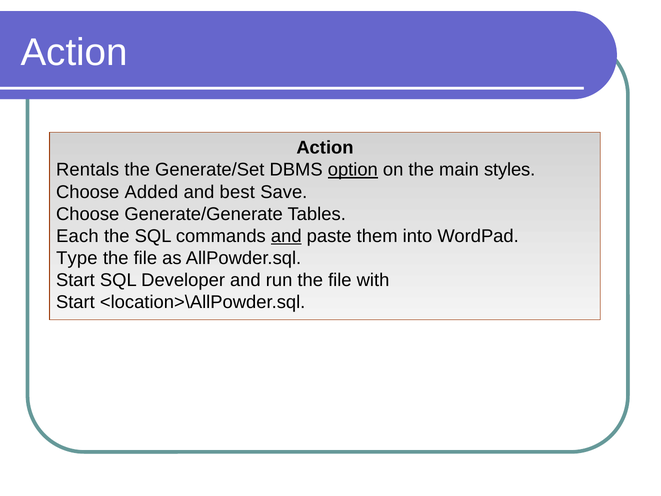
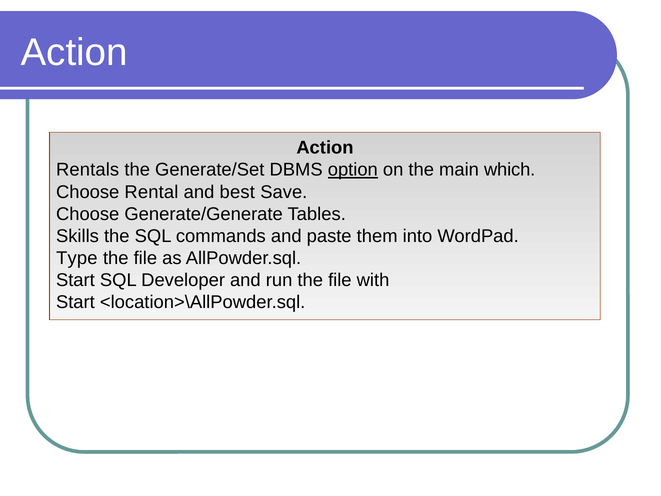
styles: styles -> which (510, 170)
Added: Added -> Rental (151, 192)
Each: Each -> Skills (77, 236)
and underline: present -> none (286, 236)
